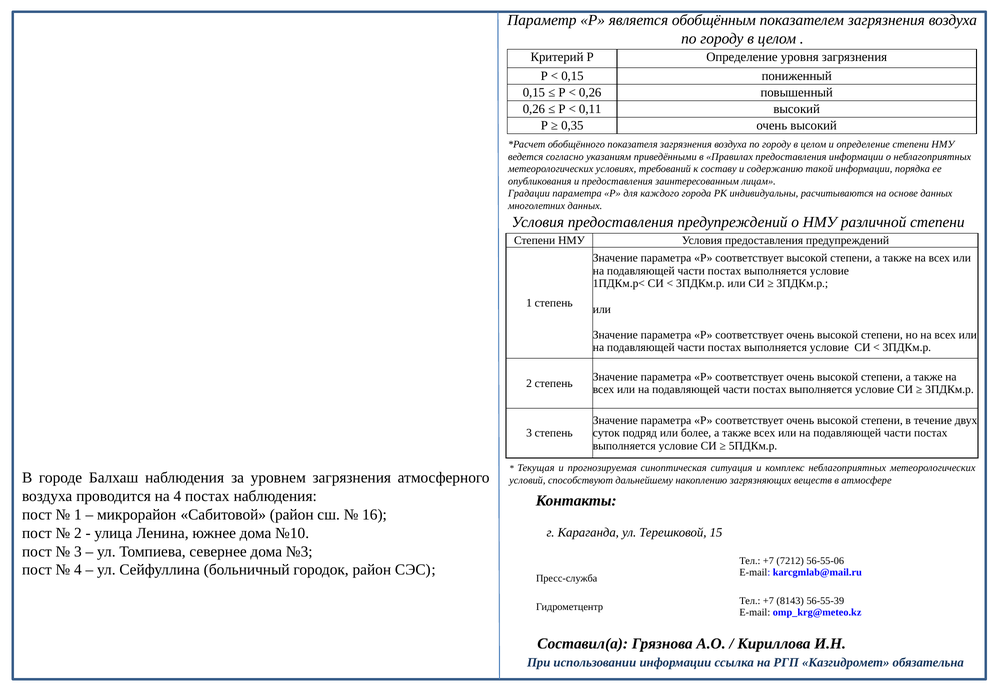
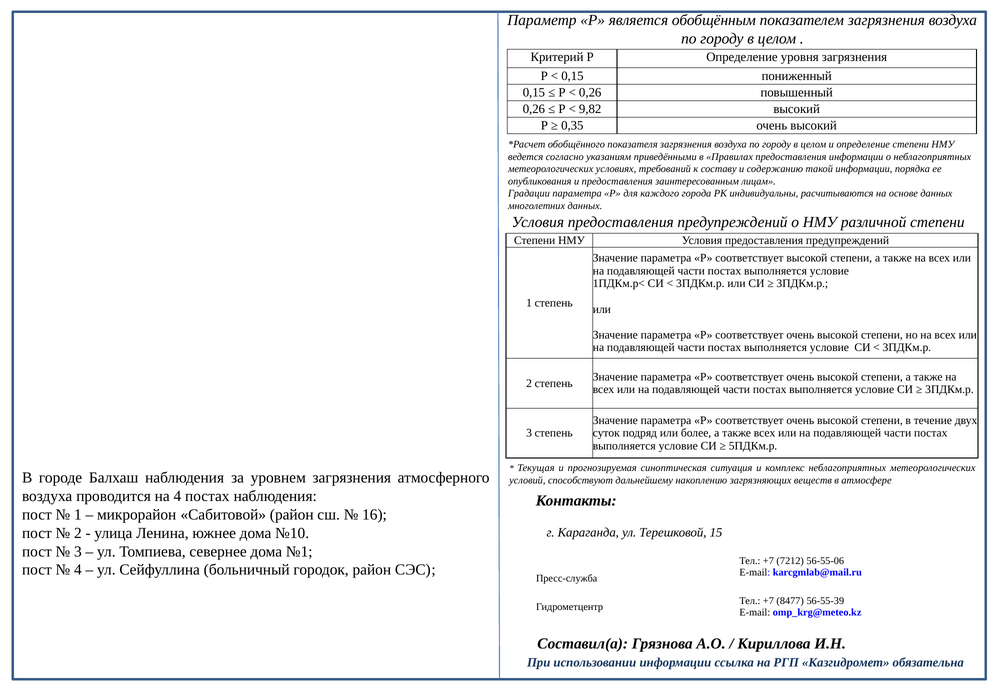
0,11: 0,11 -> 9,82 (590, 109)
№3: №3 -> №1 (299, 552)
8143: 8143 -> 8477 (790, 602)
